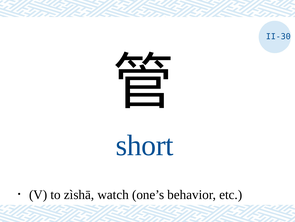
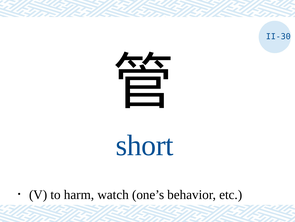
zìshā: zìshā -> harm (79, 194)
